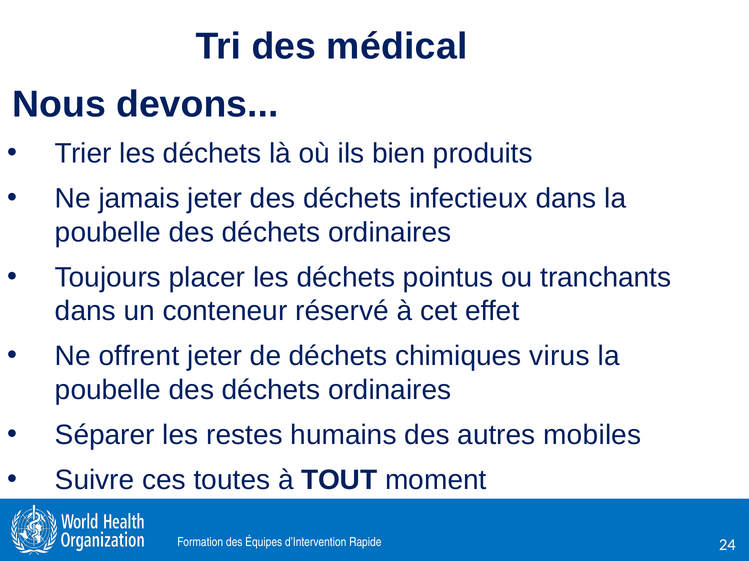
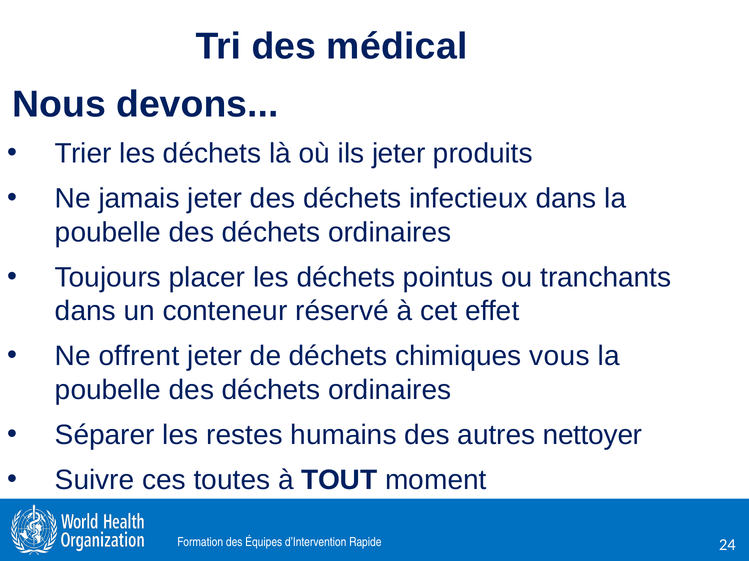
ils bien: bien -> jeter (399, 154)
virus: virus -> vous (560, 357)
mobiles: mobiles -> nettoyer (593, 436)
